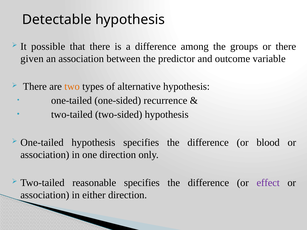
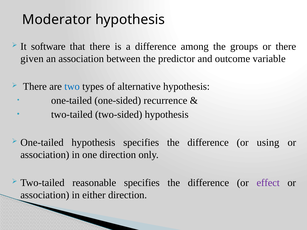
Detectable: Detectable -> Moderator (57, 20)
possible: possible -> software (48, 46)
two colour: orange -> blue (72, 87)
blood: blood -> using (268, 143)
